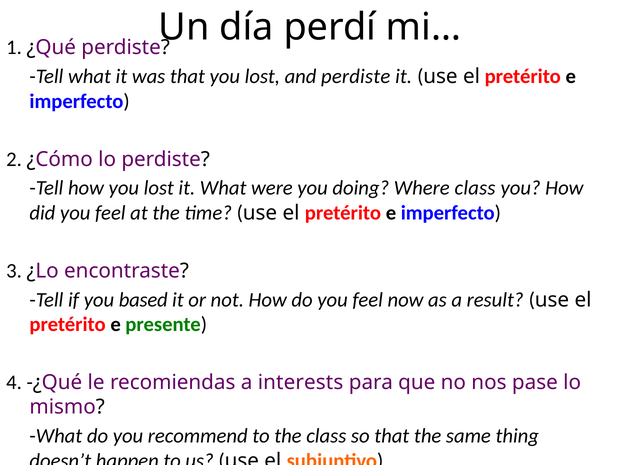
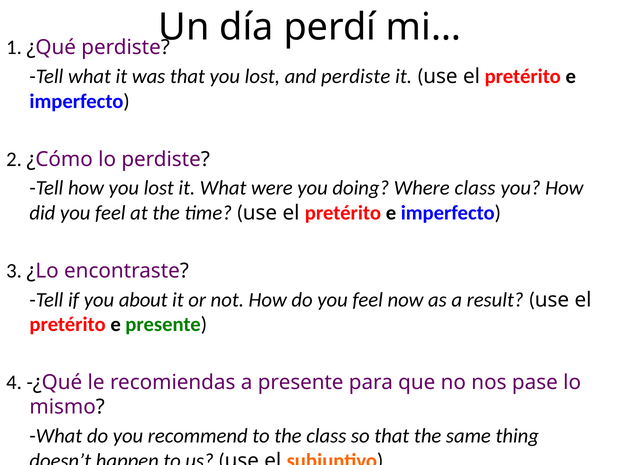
based: based -> about (143, 300)
a interests: interests -> presente (301, 382)
